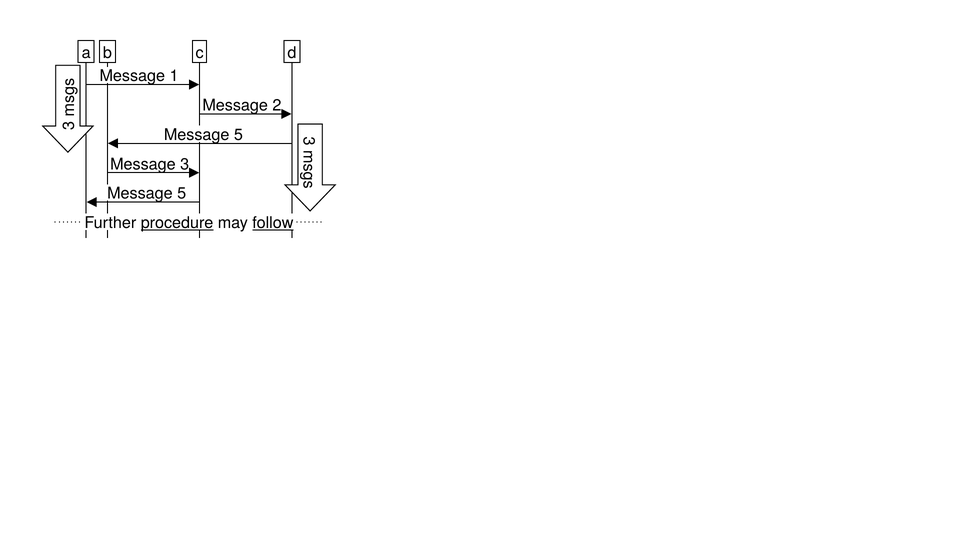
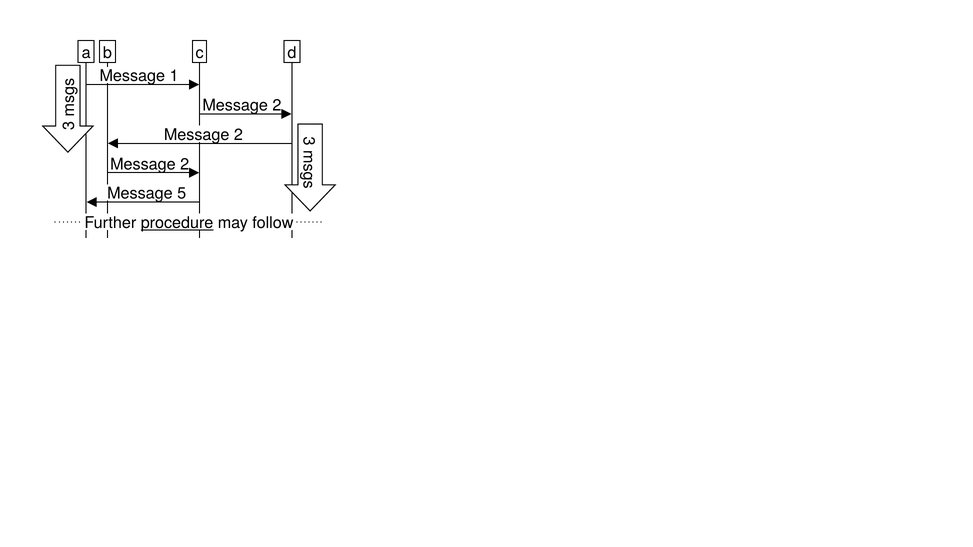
5: 5 -> 2 (238, 135)
3: 3 -> 2 (185, 164)
follow underline: present -> none (273, 223)
